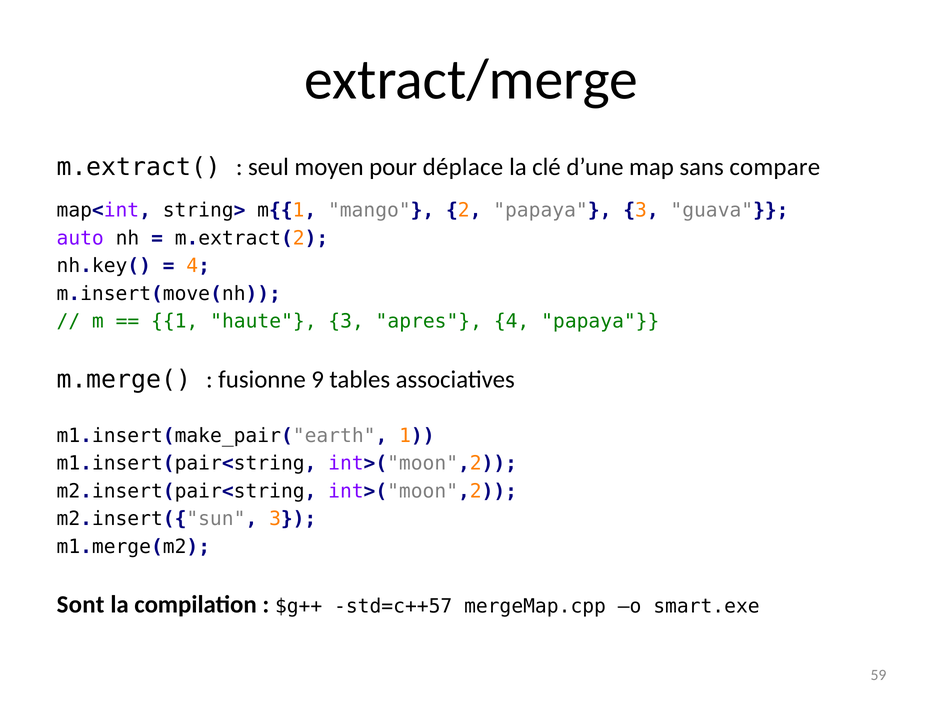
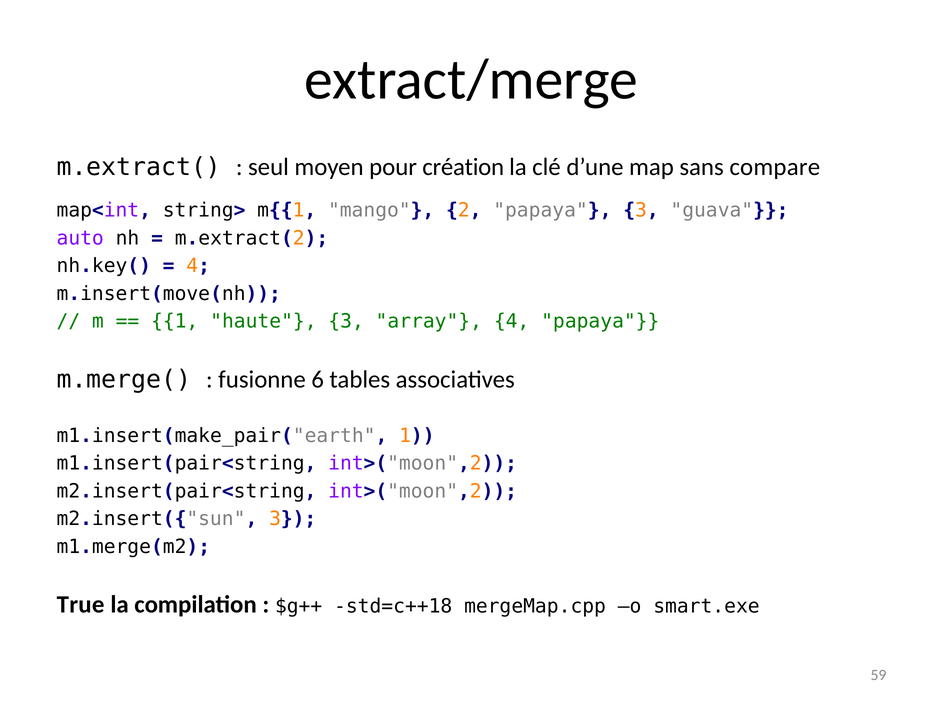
déplace: déplace -> création (463, 167)
apres: apres -> array (429, 321)
9: 9 -> 6 (318, 379)
Sont: Sont -> True (81, 605)
std=c++57: std=c++57 -> std=c++18 (393, 607)
